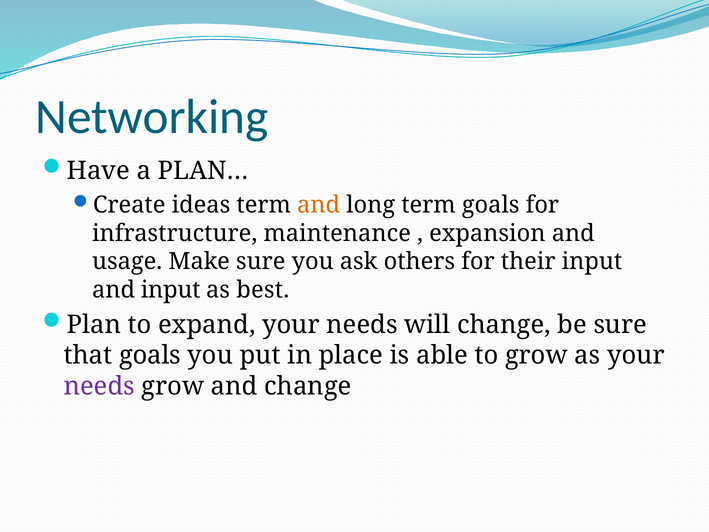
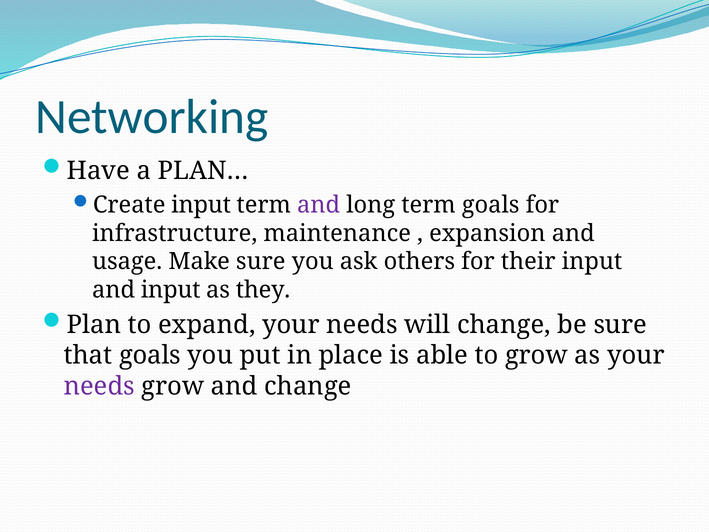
Create ideas: ideas -> input (201, 205)
and colour: orange -> purple (319, 205)
best: best -> they (263, 290)
